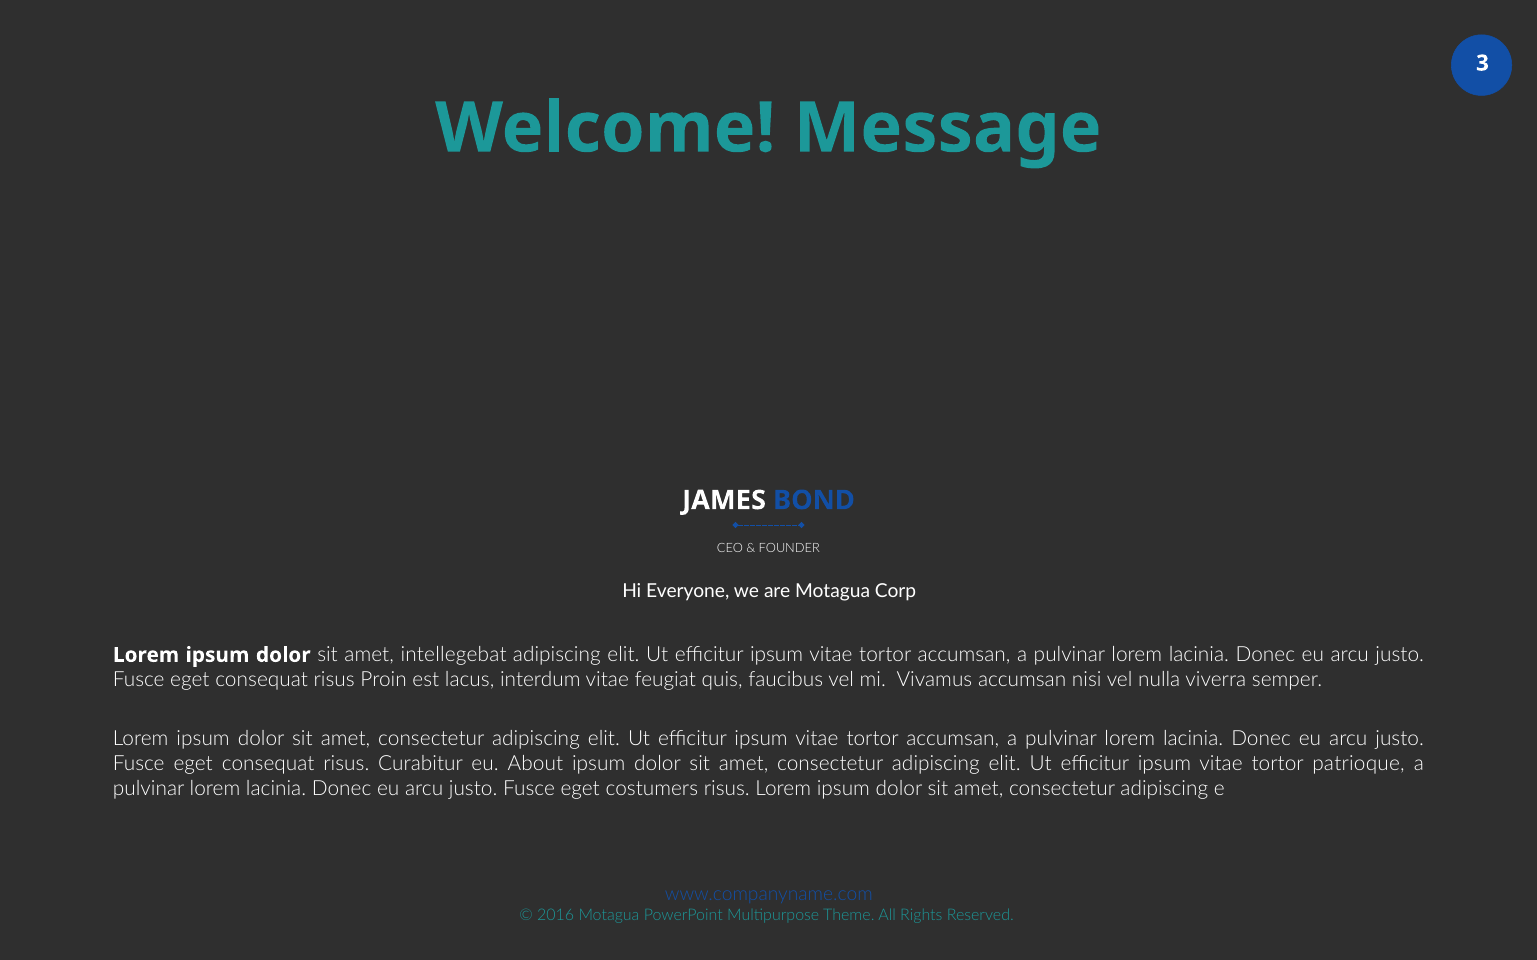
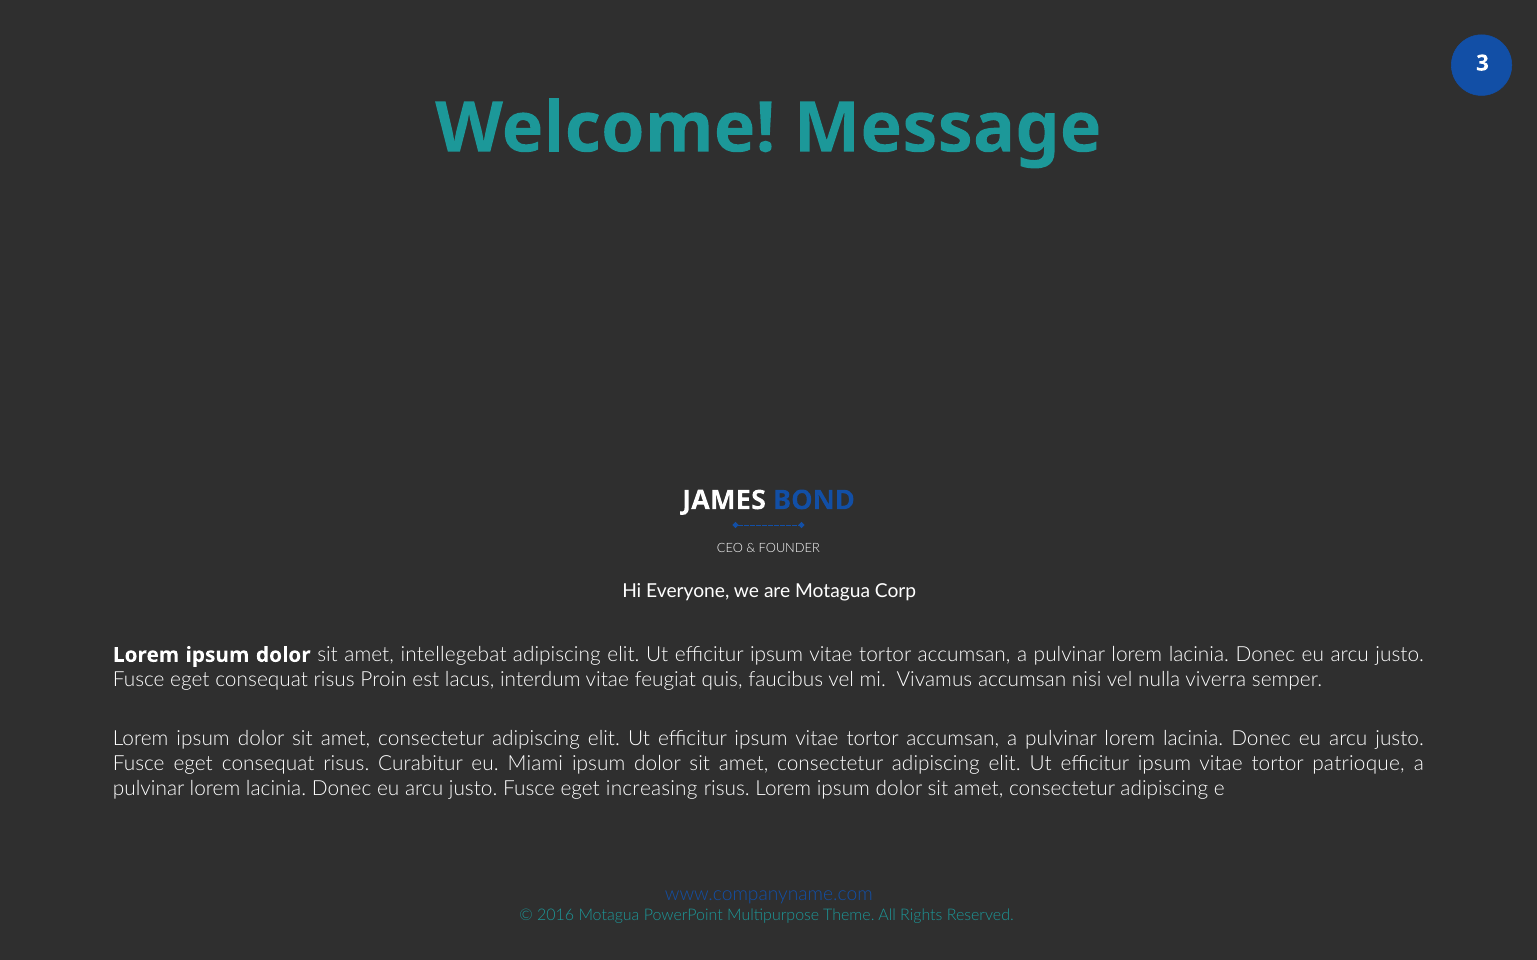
About: About -> Miami (535, 764)
costumers: costumers -> increasing (652, 789)
